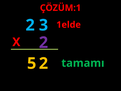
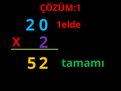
3: 3 -> 0 (43, 25)
